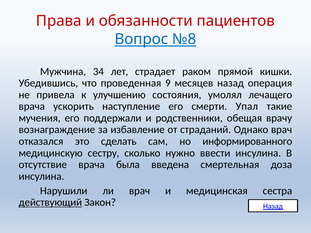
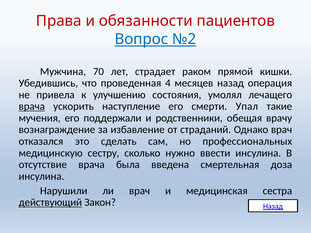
№8: №8 -> №2 (184, 39)
34: 34 -> 70 (98, 72)
9: 9 -> 4 (168, 83)
врача underline: none -> present (32, 107)
информированного: информированного -> профессиональных (247, 141)
